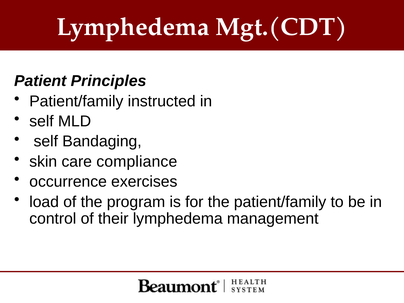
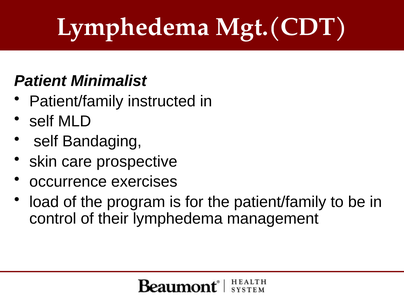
Principles: Principles -> Minimalist (109, 81)
compliance: compliance -> prospective (137, 162)
